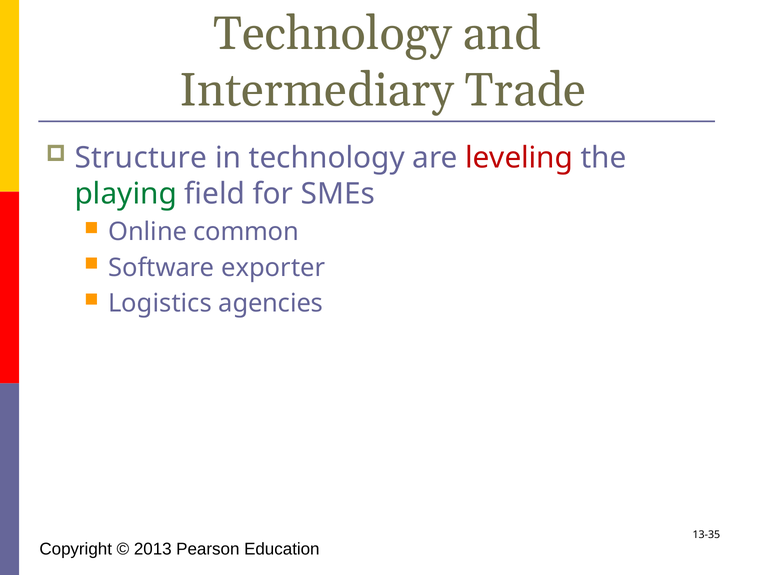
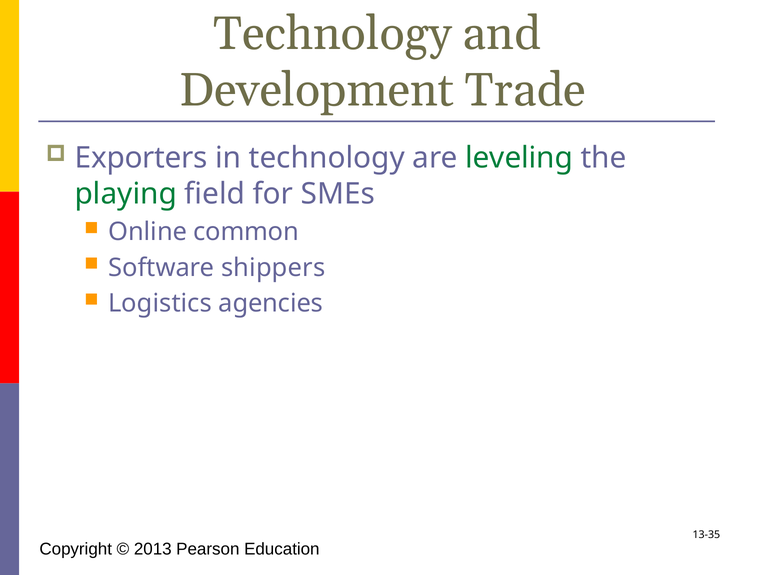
Intermediary: Intermediary -> Development (317, 90)
Structure: Structure -> Exporters (141, 158)
leveling colour: red -> green (519, 158)
exporter: exporter -> shippers (273, 267)
